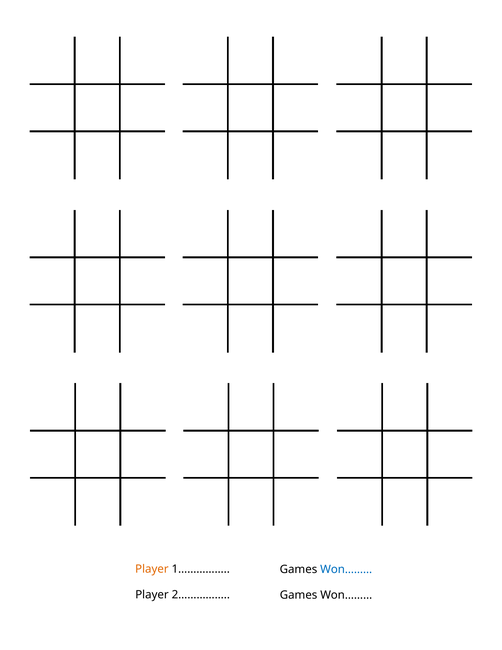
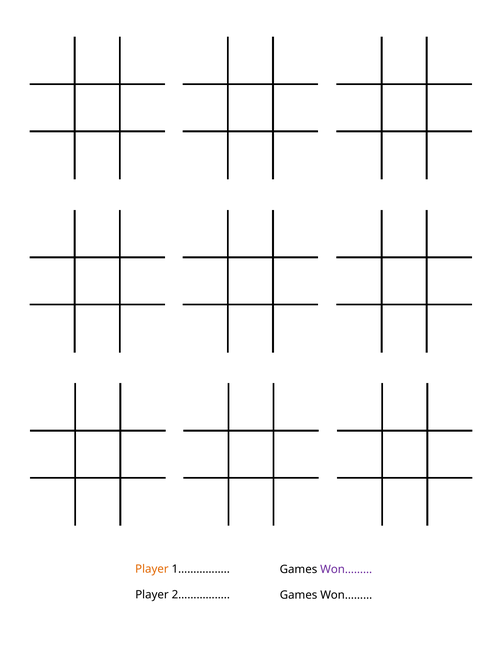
Won……… colour: blue -> purple (346, 569)
